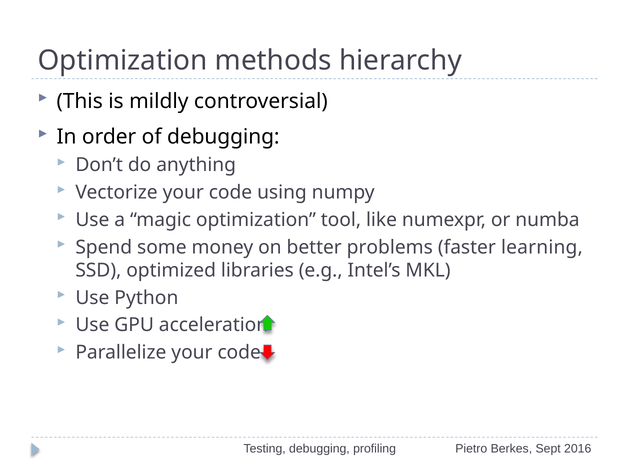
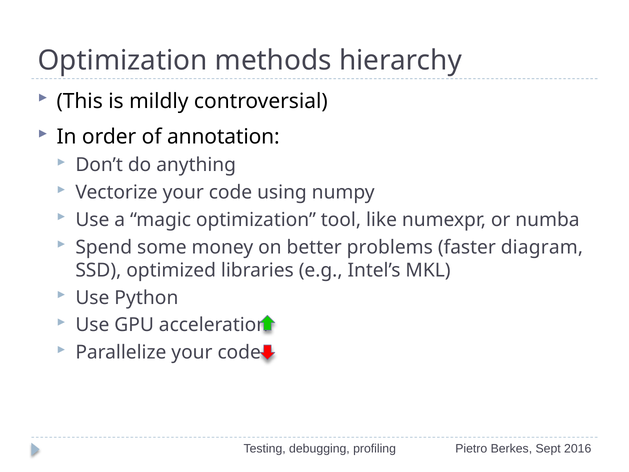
of debugging: debugging -> annotation (223, 137)
learning: learning -> diagram (542, 247)
